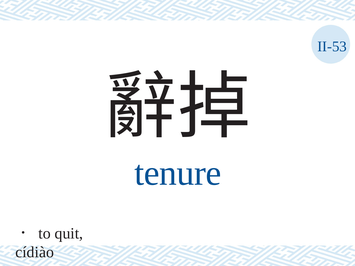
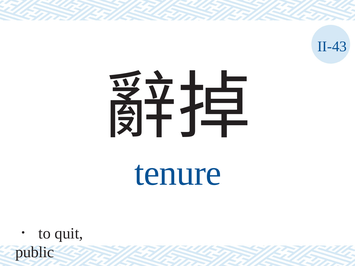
II-53: II-53 -> II-43 (332, 46)
cídiào: cídiào -> public (35, 253)
